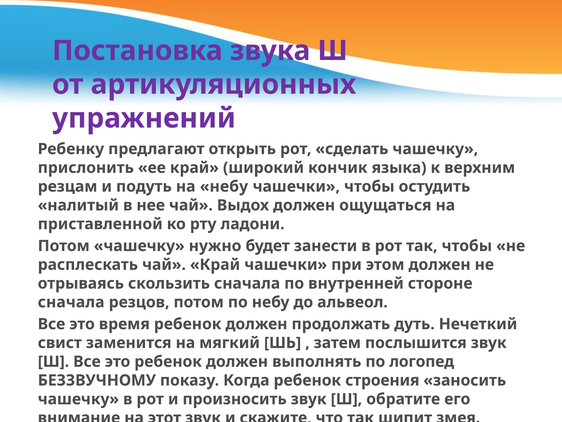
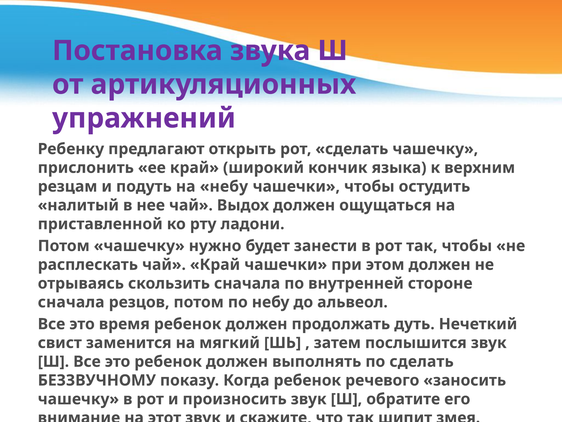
по логопед: логопед -> сделать (422, 361)
строения: строения -> речевого (382, 380)
